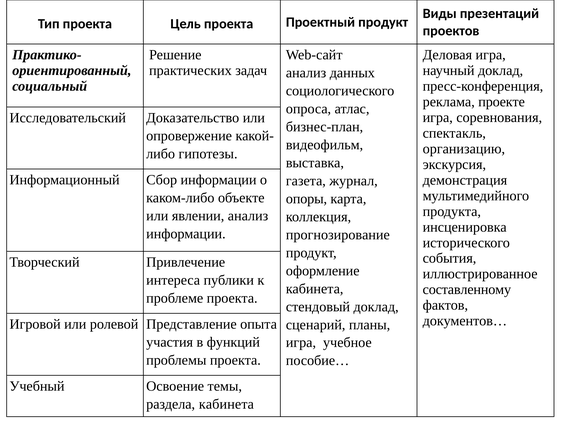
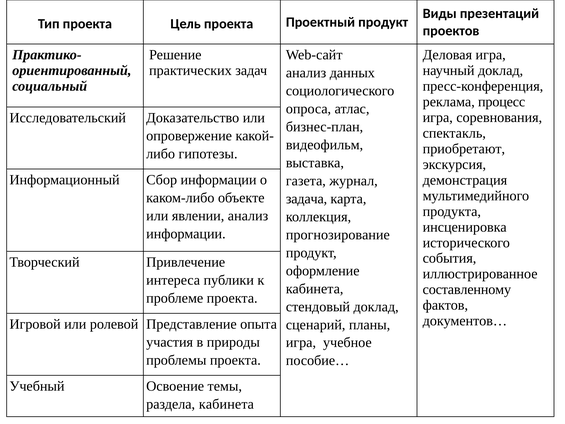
проекте: проекте -> процесс (502, 102)
организацию: организацию -> приобретают (464, 149)
опоры: опоры -> задача (306, 199)
функций: функций -> природы (233, 342)
